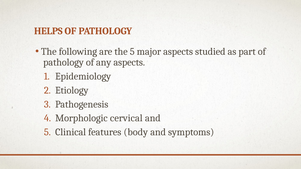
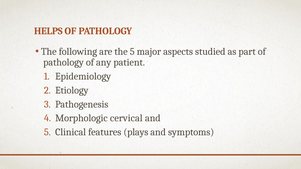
any aspects: aspects -> patient (129, 62)
body: body -> plays (136, 132)
